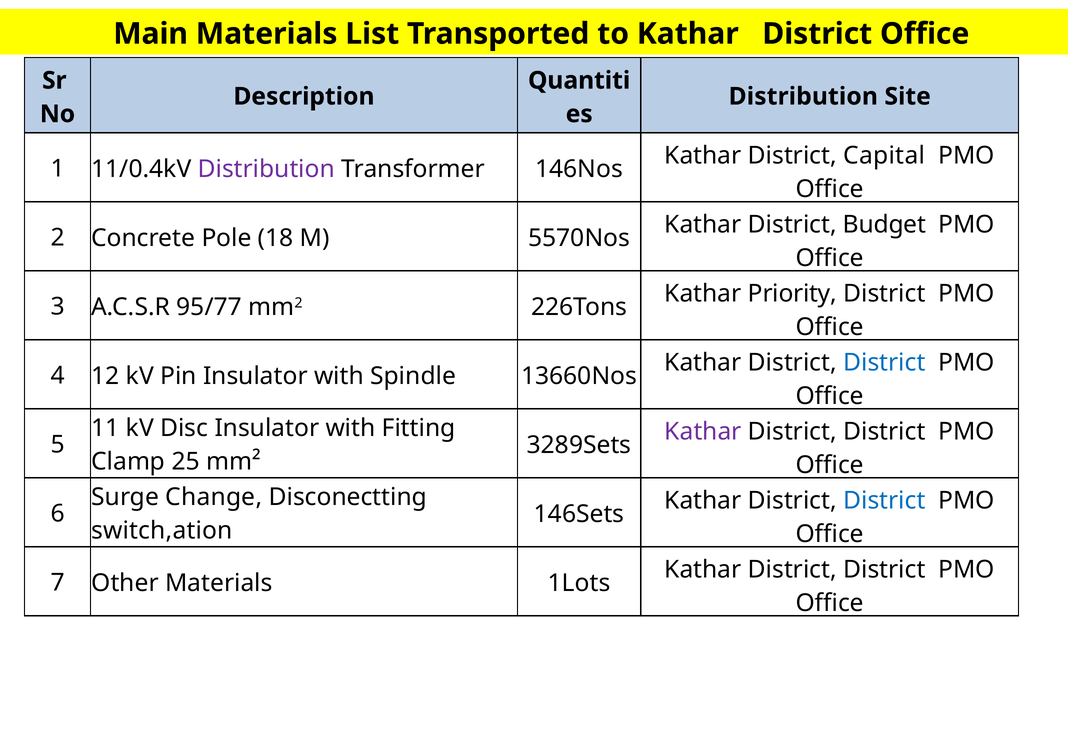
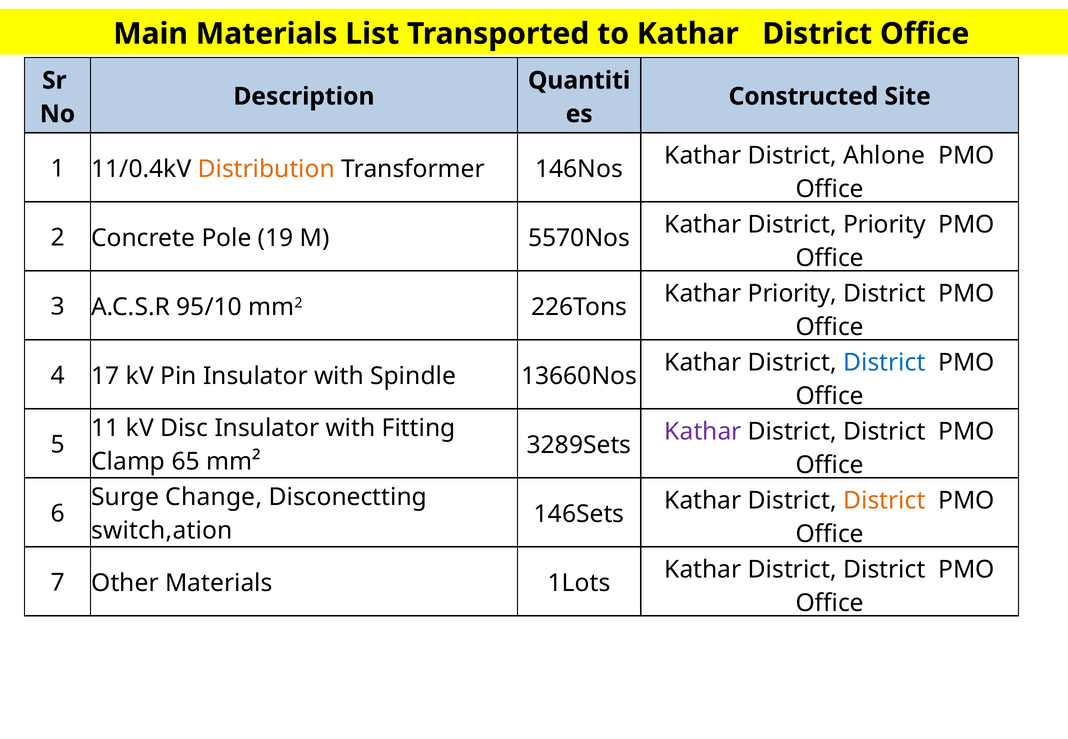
Distribution: Distribution -> Constructed (803, 97)
Capital: Capital -> Ahlone (884, 156)
Distribution colour: purple -> orange (266, 169)
District Budget: Budget -> Priority (884, 225)
18: 18 -> 19 (276, 238)
95/77: 95/77 -> 95/10 (209, 307)
12: 12 -> 17 (105, 376)
25: 25 -> 65 (186, 462)
District colour: blue -> orange (884, 501)
